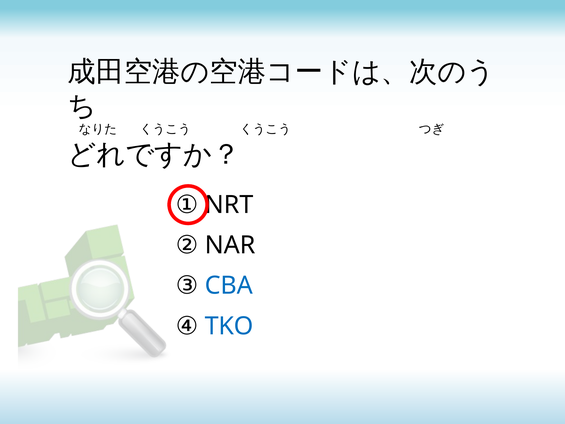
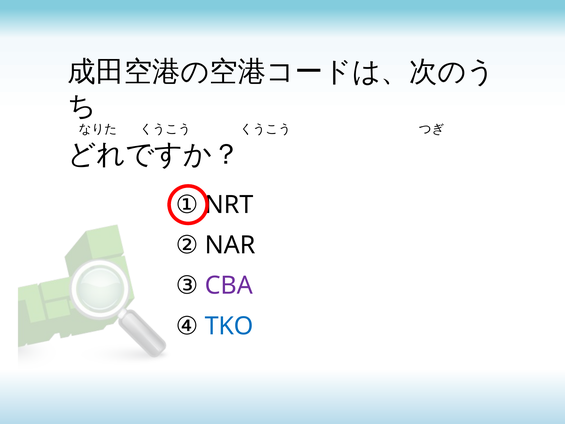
CBA colour: blue -> purple (229, 286)
